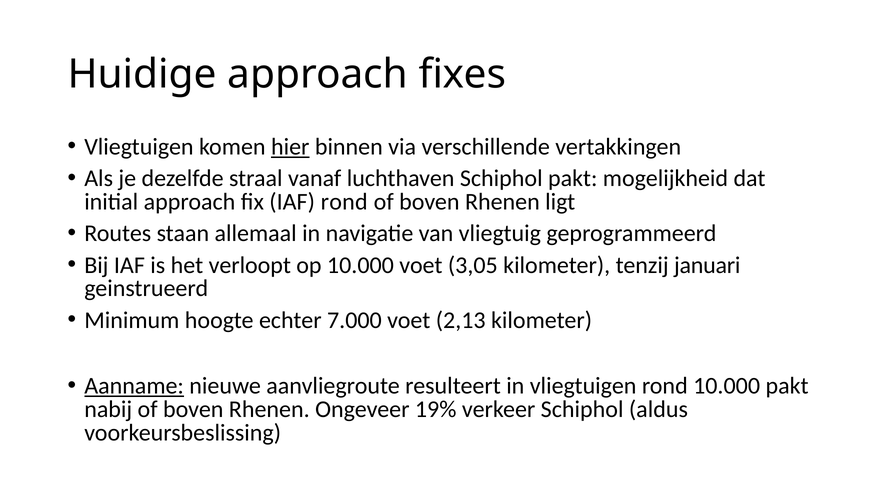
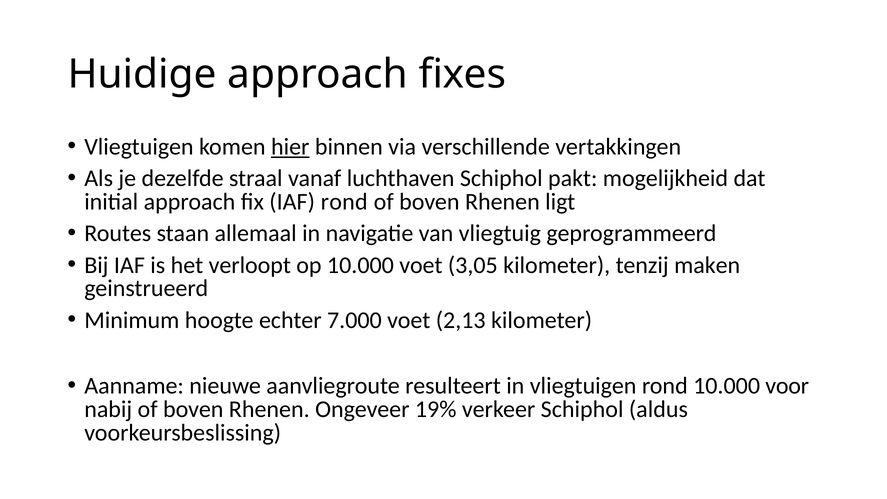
januari: januari -> maken (707, 265)
Aanname underline: present -> none (134, 386)
10.000 pakt: pakt -> voor (787, 386)
